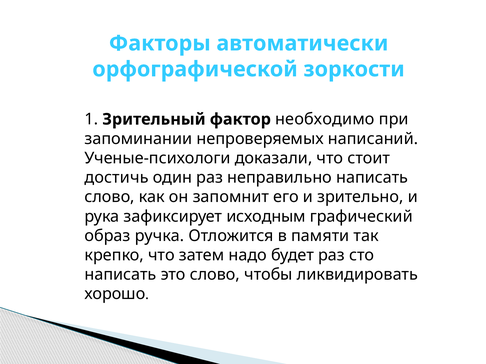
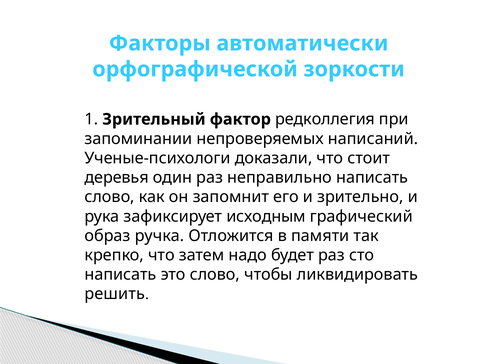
необходимо: необходимо -> редколлегия (325, 119)
достичь: достичь -> деревья (117, 178)
хорошо: хорошо -> решить (115, 294)
